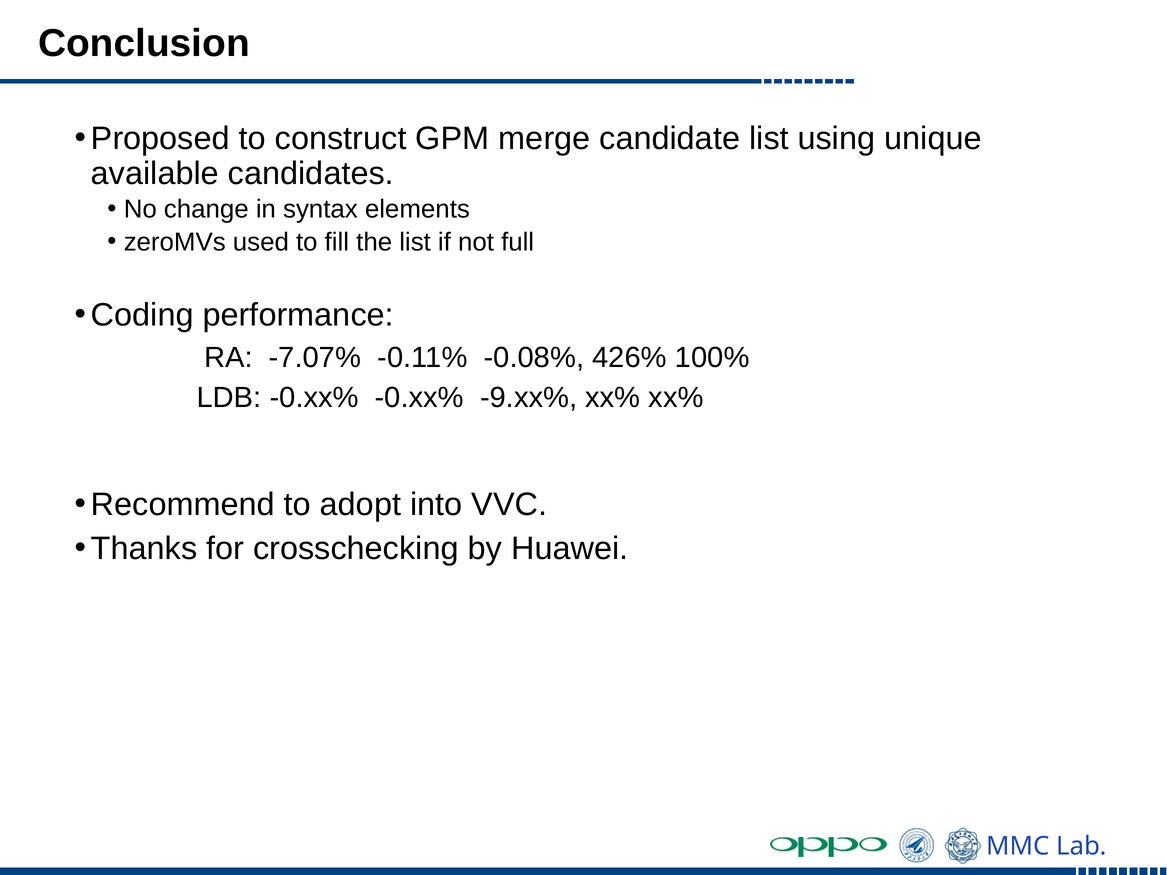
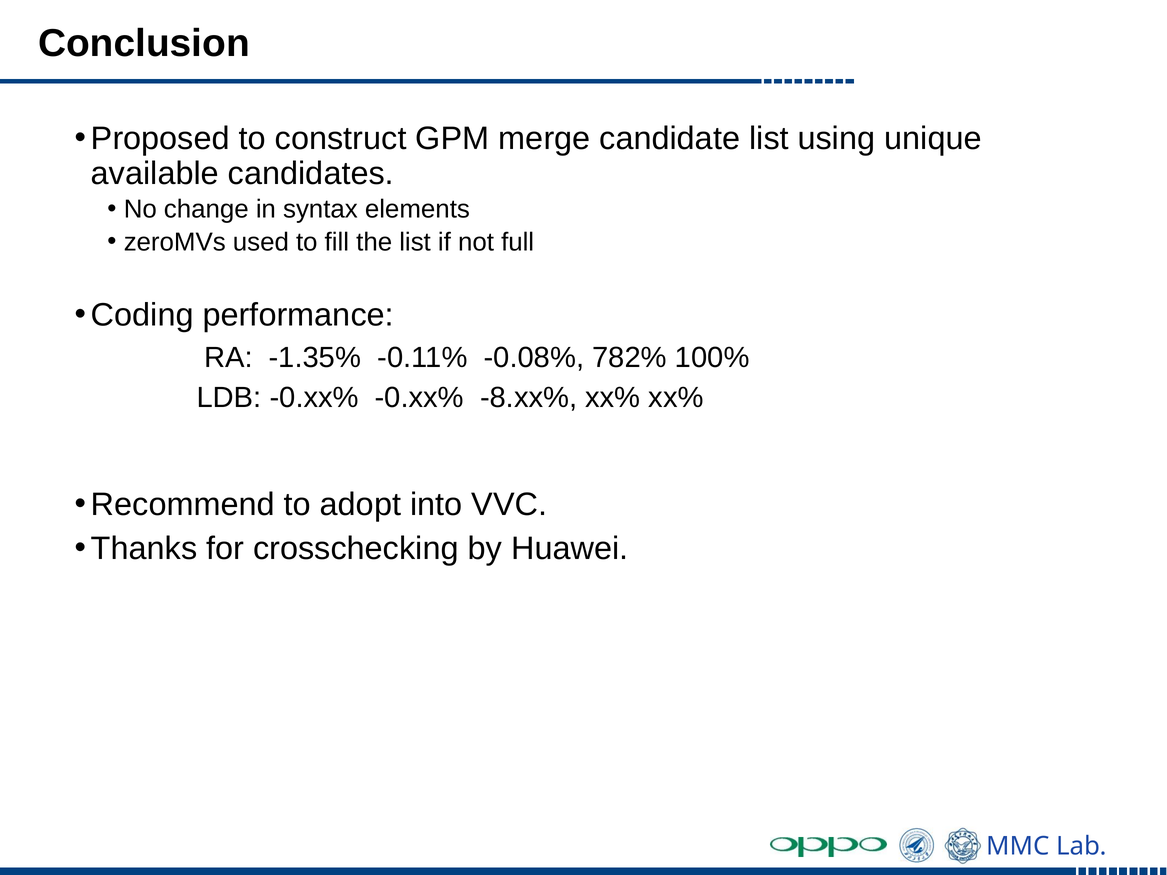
-7.07%: -7.07% -> -1.35% (315, 358)
426%: 426% -> 782% (629, 358)
-9.xx%: -9.xx% -> -8.xx% (529, 398)
